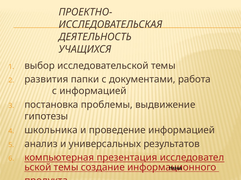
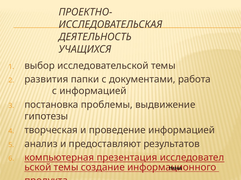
школьника: школьника -> творческая (51, 131)
универсальных: универсальных -> предоставляют (105, 144)
